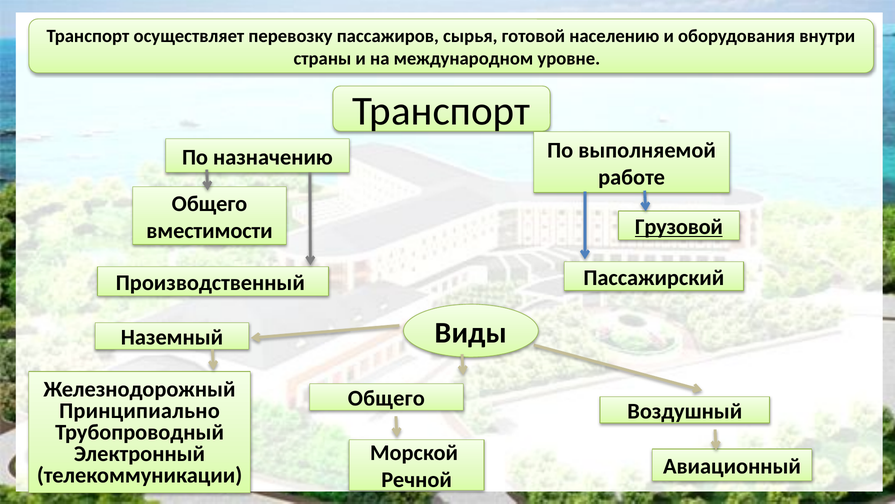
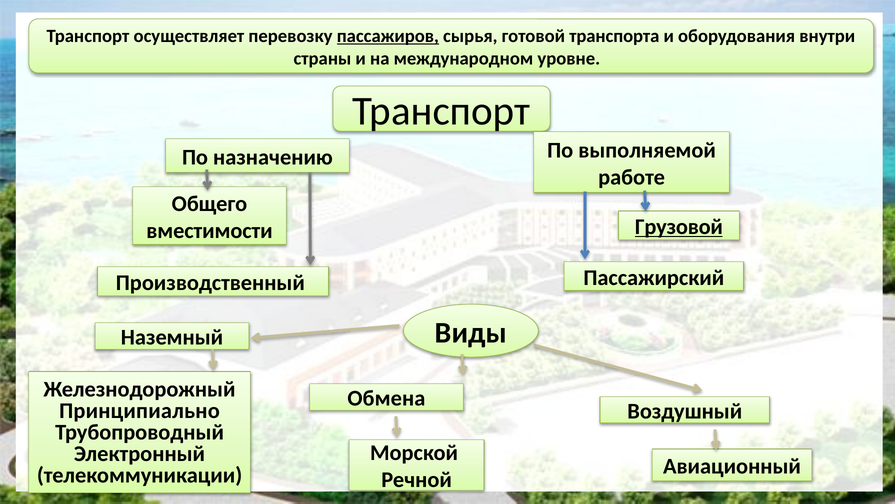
пассажиров underline: none -> present (388, 36)
населению: населению -> транспорта (614, 36)
Общего: Общего -> Обмена (386, 398)
